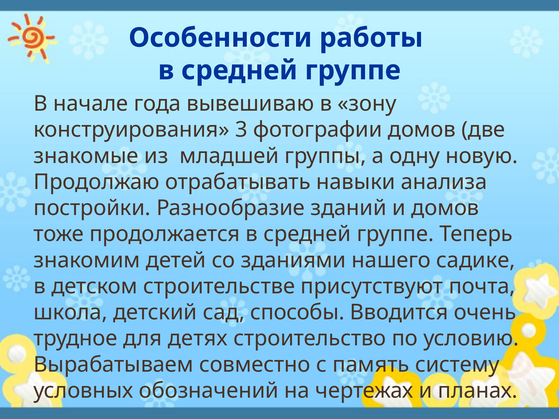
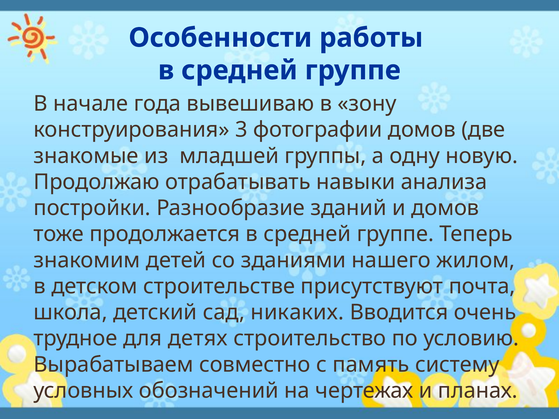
садике: садике -> жилом (476, 260)
способы: способы -> никаких (297, 313)
